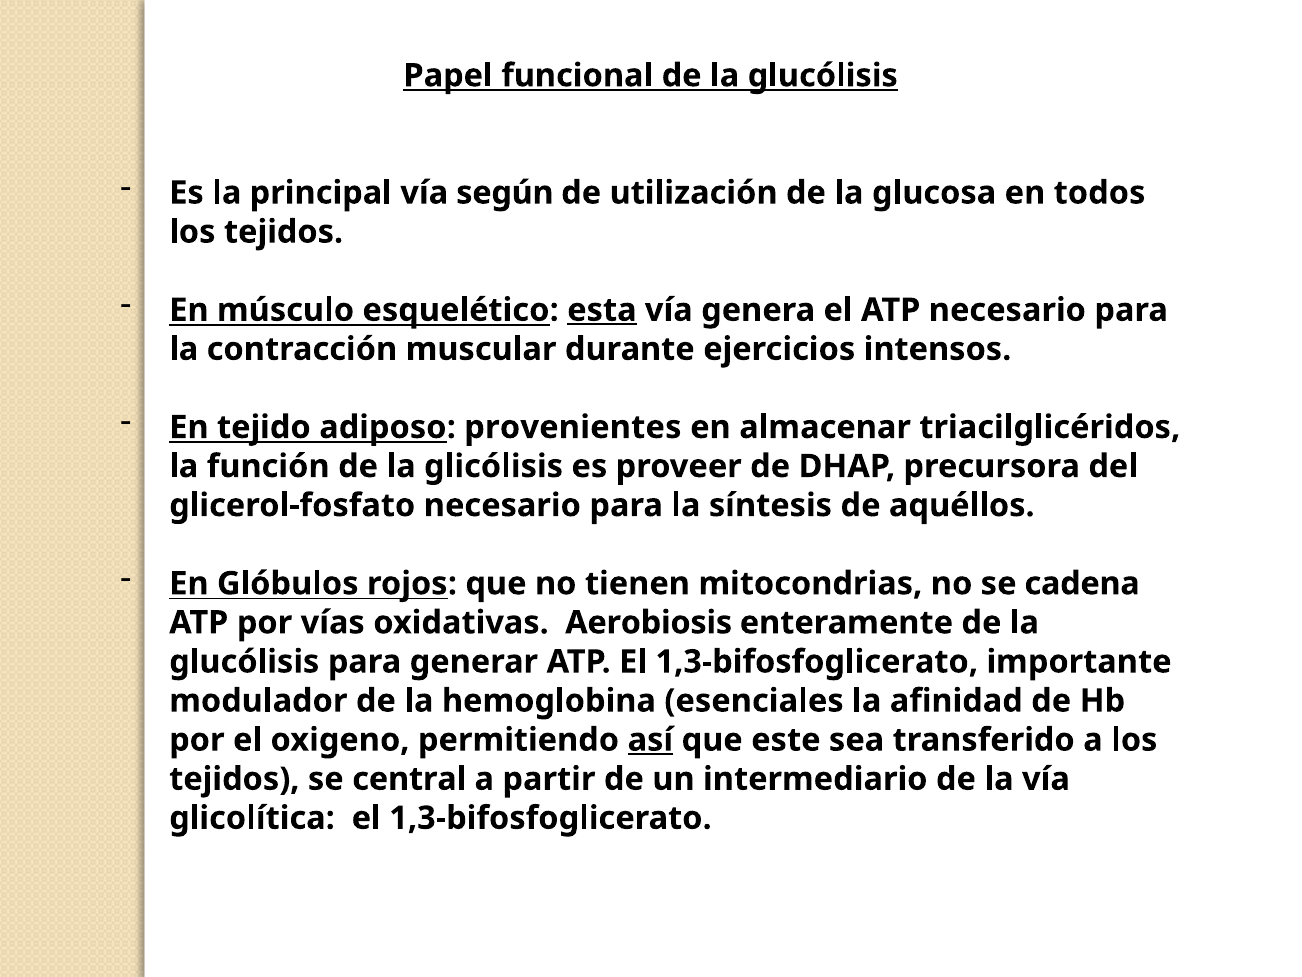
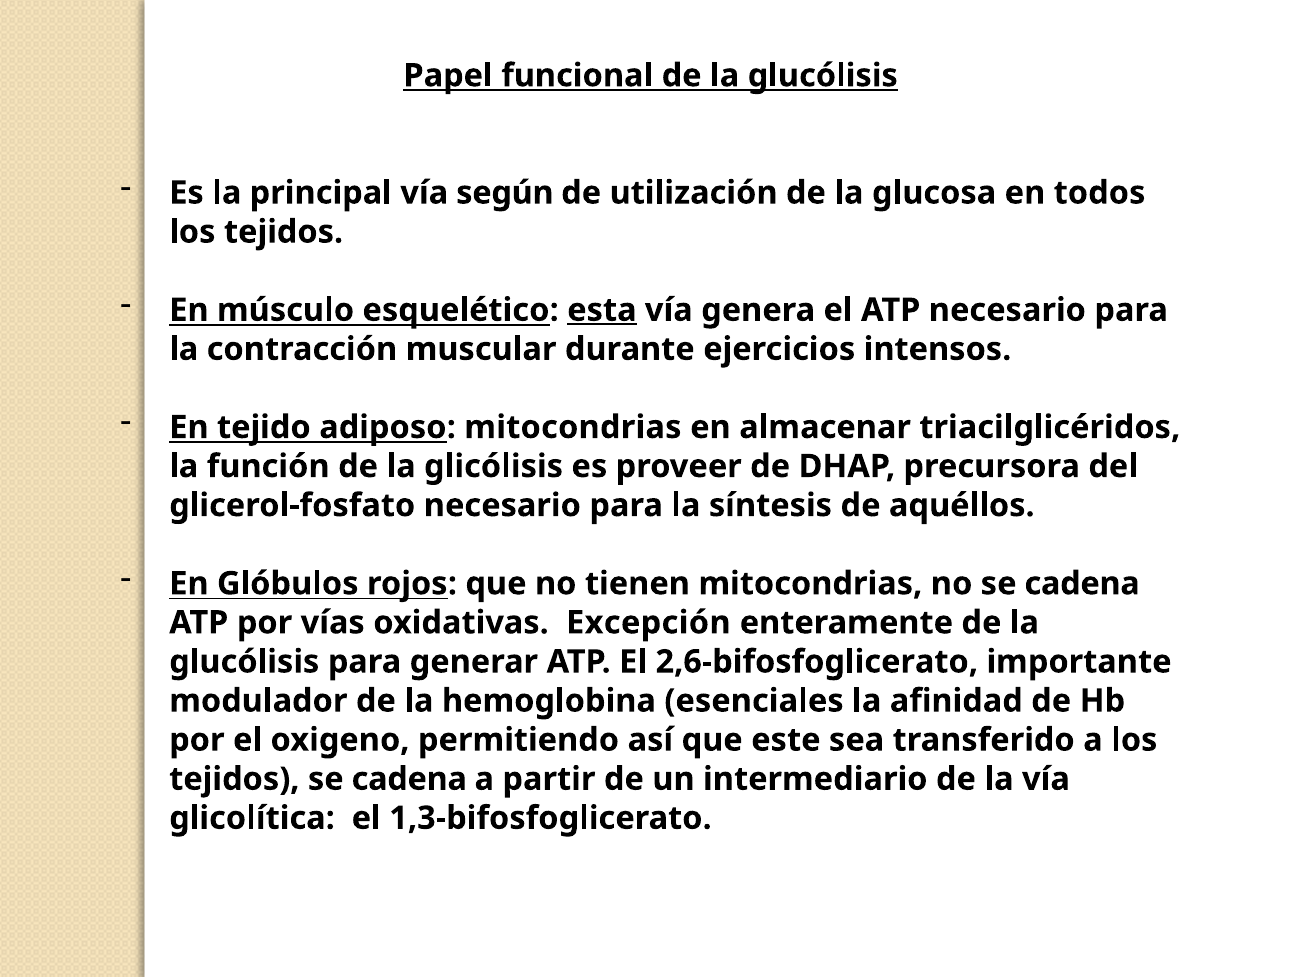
adiposo provenientes: provenientes -> mitocondrias (573, 427)
Aerobiosis: Aerobiosis -> Excepción (648, 622)
ATP El 1,3-bifosfoglicerato: 1,3-bifosfoglicerato -> 2,6-bifosfoglicerato (817, 661)
así underline: present -> none (650, 740)
tejidos se central: central -> cadena (409, 779)
